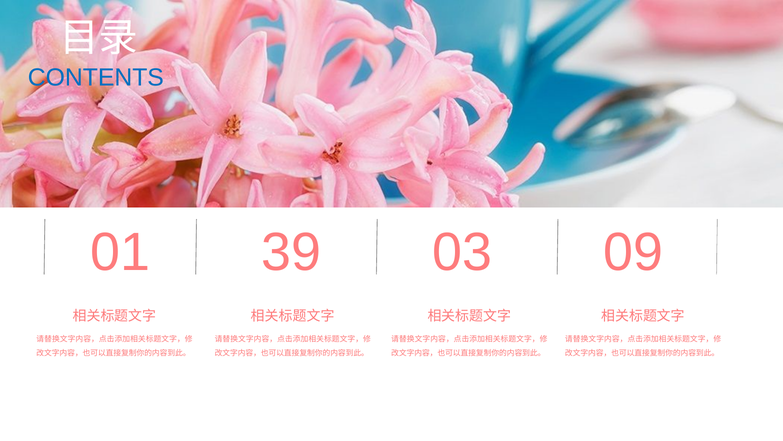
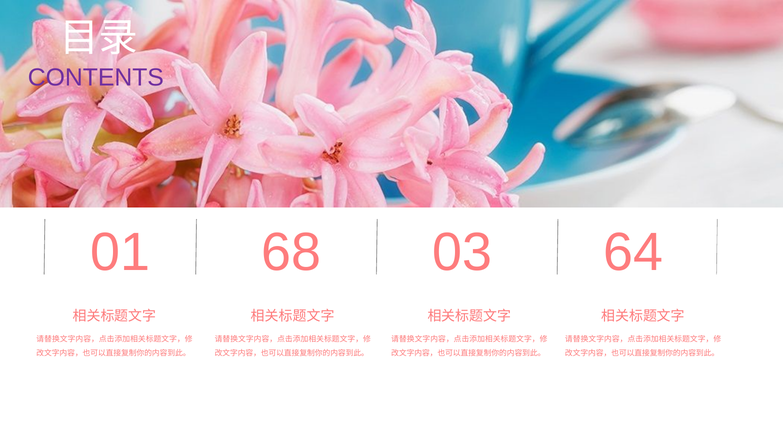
CONTENTS colour: blue -> purple (96, 78)
39: 39 -> 68 (291, 252)
09: 09 -> 64 (633, 252)
